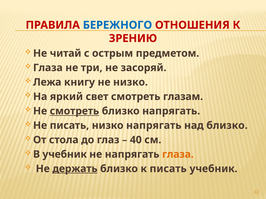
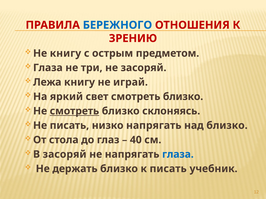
Не читай: читай -> книгу (65, 53)
не низко: низко -> играй (130, 82)
свет смотреть глазам: глазам -> близко (183, 97)
близко напрягать: напрягать -> склоняясь (171, 111)
В учебник: учебник -> засоряй (65, 155)
глаза colour: orange -> blue (178, 155)
держать underline: present -> none (75, 169)
